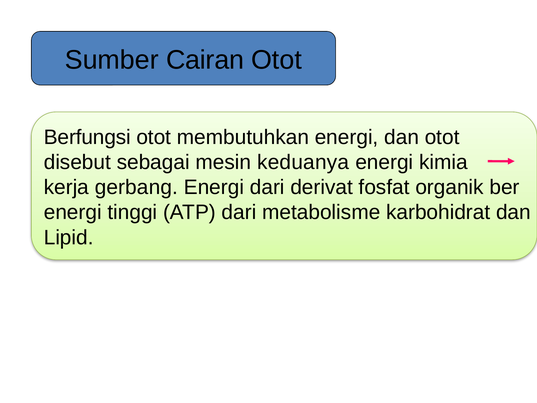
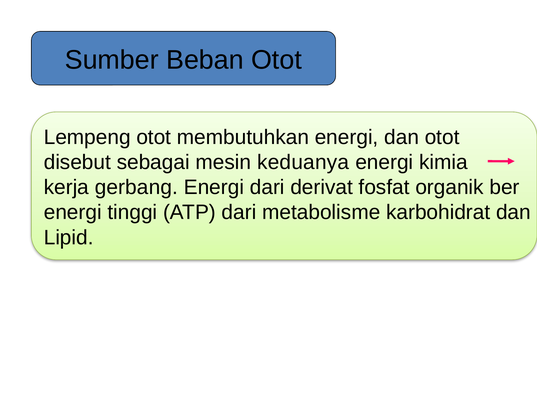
Cairan: Cairan -> Beban (205, 60)
Berfungsi: Berfungsi -> Lempeng (87, 137)
